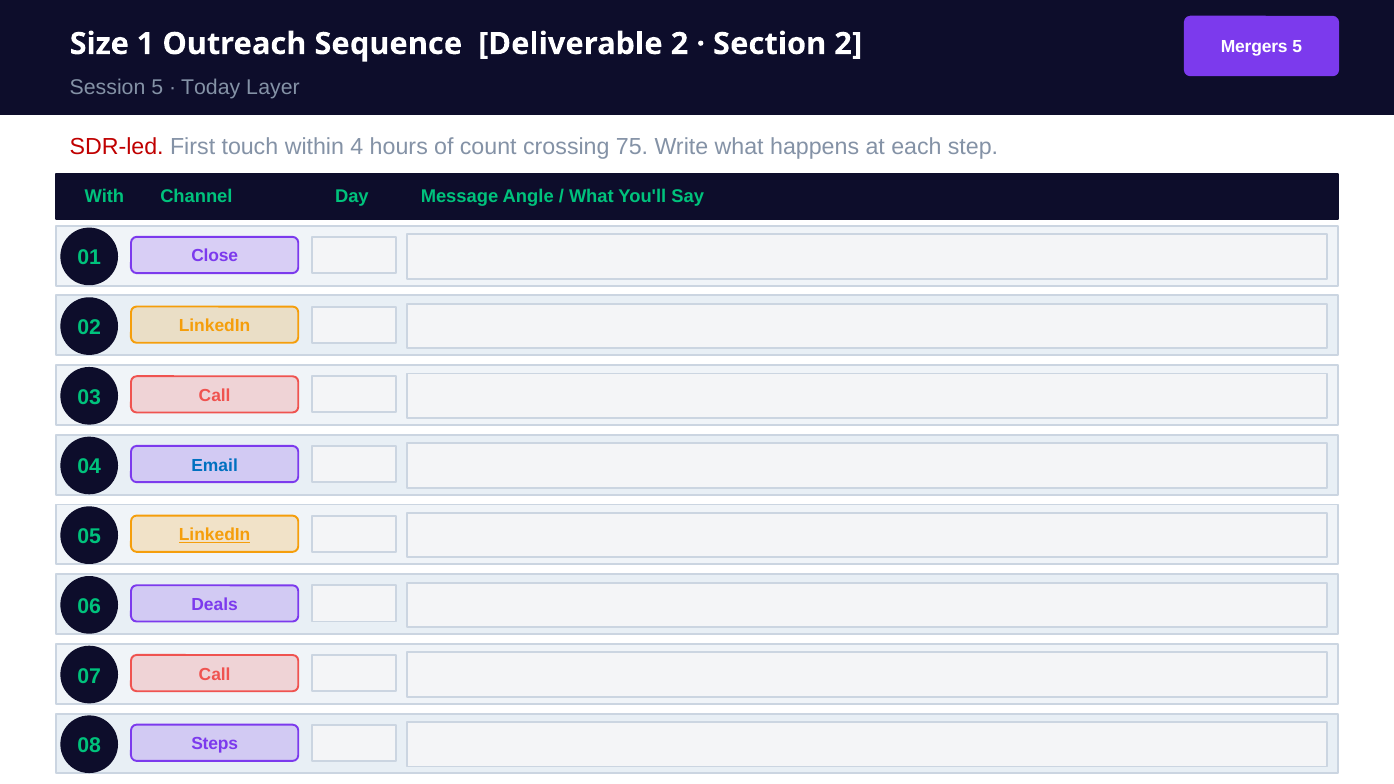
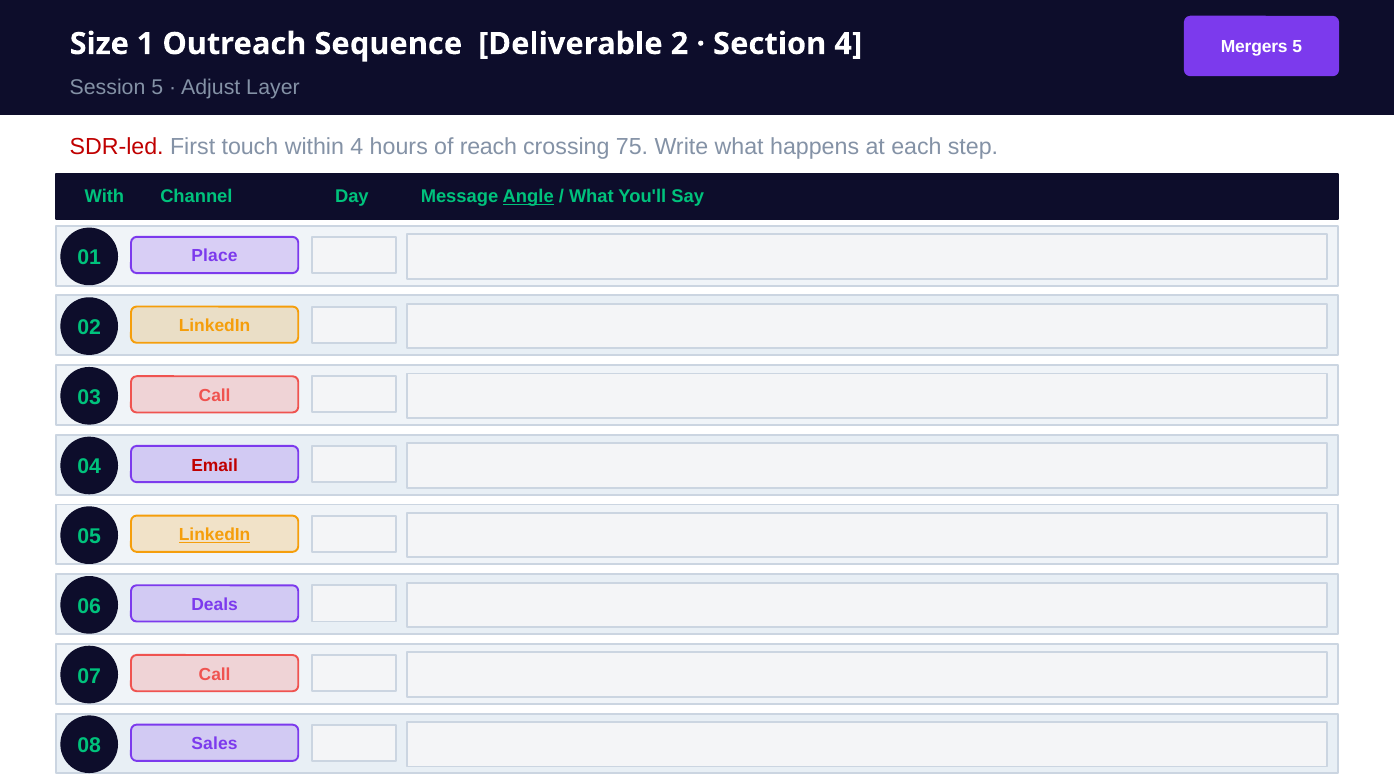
Section 2: 2 -> 4 (848, 44)
Today: Today -> Adjust (211, 88)
count: count -> reach (488, 147)
Angle underline: none -> present (528, 196)
Close: Close -> Place (215, 256)
Email colour: blue -> red (215, 465)
Steps: Steps -> Sales (215, 744)
